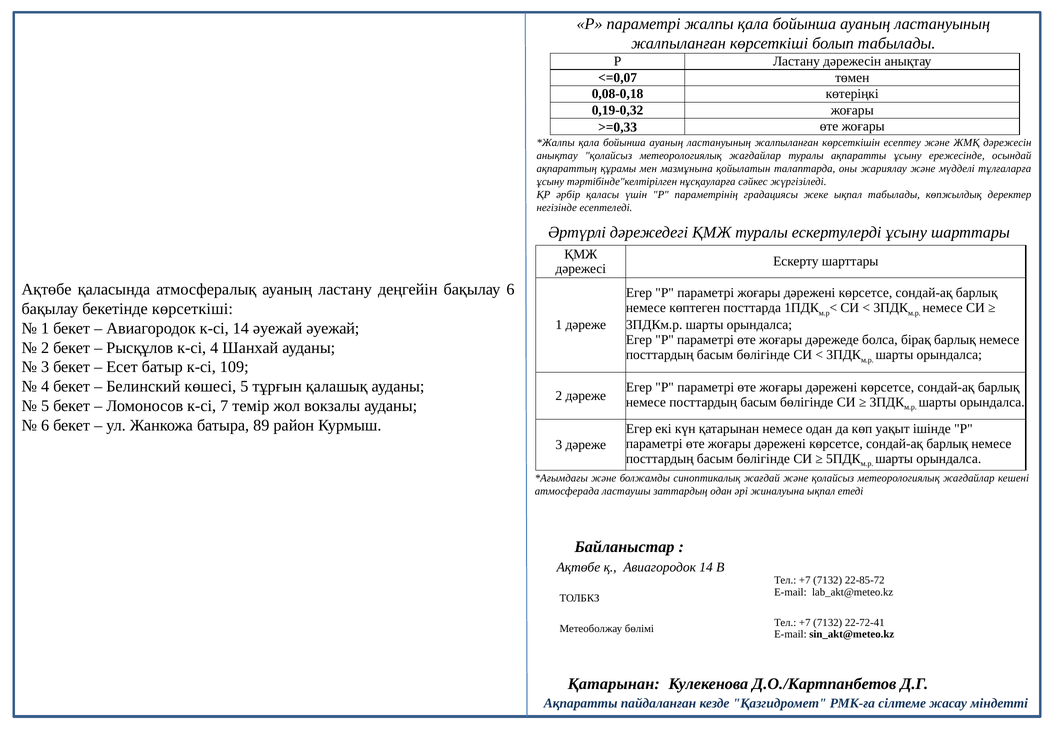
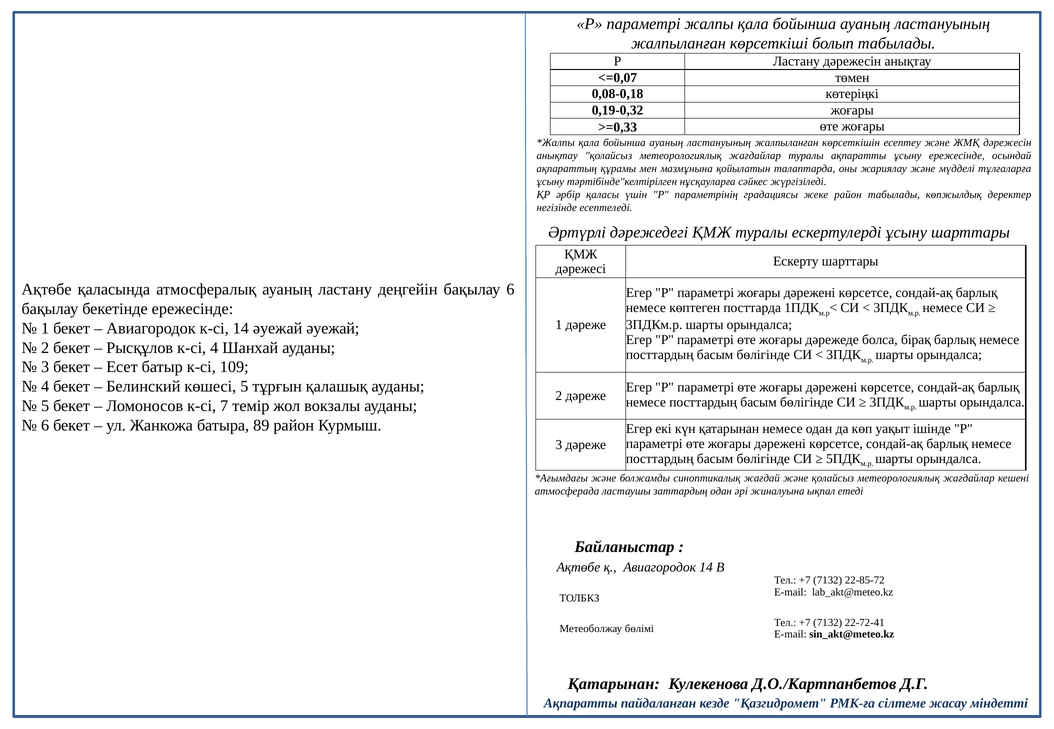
жеке ықпал: ықпал -> район (848, 195)
бекетінде көрсеткіші: көрсеткіші -> ережесінде (193, 309)
